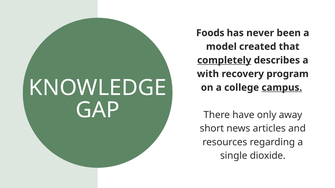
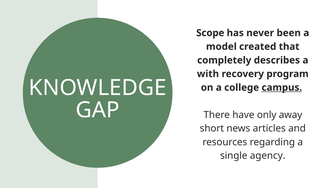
Foods: Foods -> Scope (210, 33)
completely underline: present -> none (224, 60)
dioxide: dioxide -> agency (268, 156)
